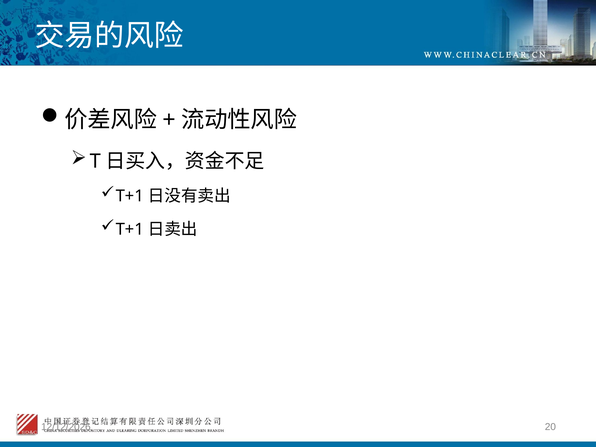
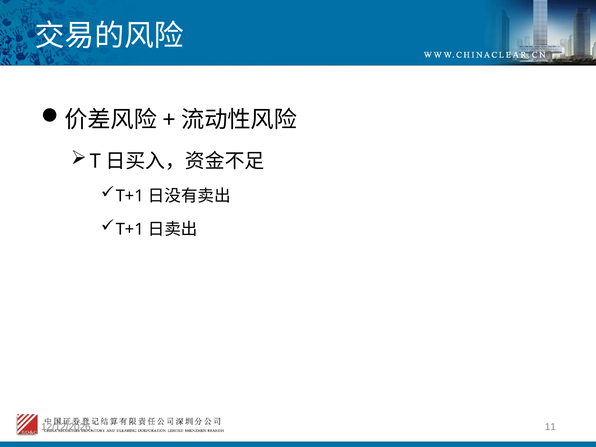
20: 20 -> 11 (550, 427)
